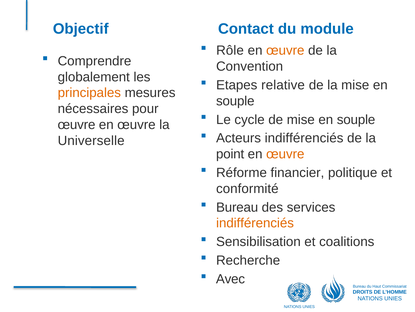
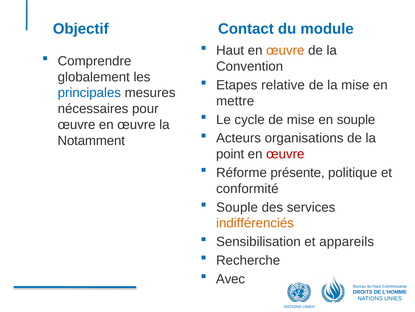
Rôle: Rôle -> Haut (230, 50)
principales colour: orange -> blue (89, 93)
souple: souple -> mettre (235, 101)
Acteurs indifférenciés: indifférenciés -> organisations (304, 138)
Universelle: Universelle -> Notamment (91, 140)
œuvre colour: orange -> red (285, 154)
financier: financier -> présente (298, 172)
Bureau: Bureau -> Souple (237, 207)
coalitions: coalitions -> appareils (347, 241)
